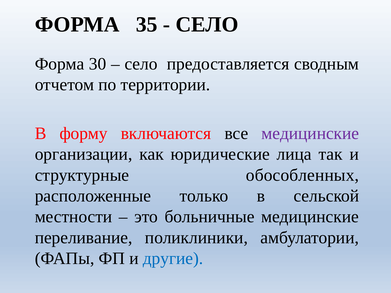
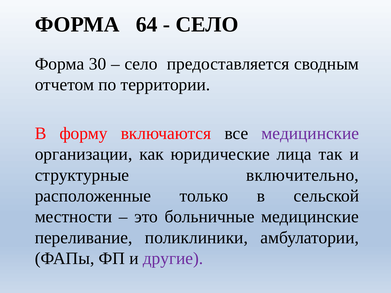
35: 35 -> 64 (147, 25)
обособленных: обособленных -> включительно (302, 175)
другие colour: blue -> purple (173, 259)
